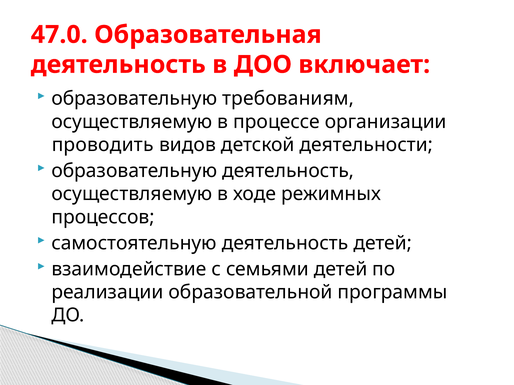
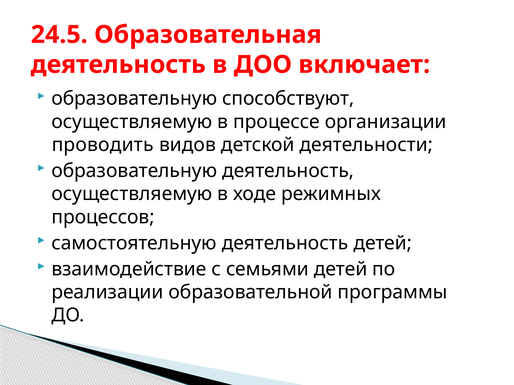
47.0: 47.0 -> 24.5 (59, 35)
требованиям: требованиям -> способствуют (288, 99)
